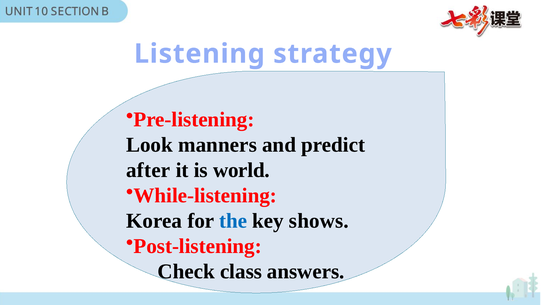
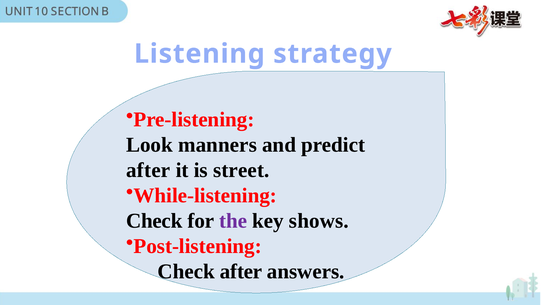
world: world -> street (241, 170)
Korea: Korea -> Check (154, 220)
the colour: blue -> purple (233, 220)
Check class: class -> after (241, 271)
